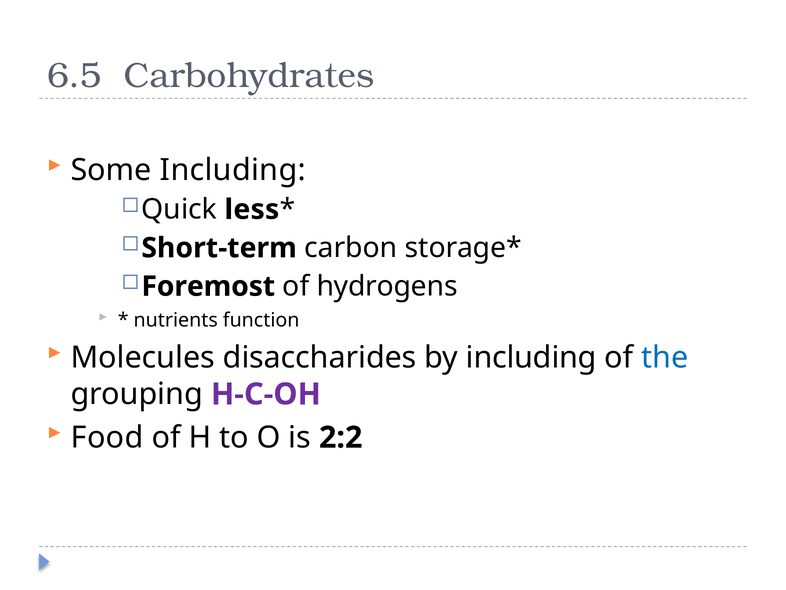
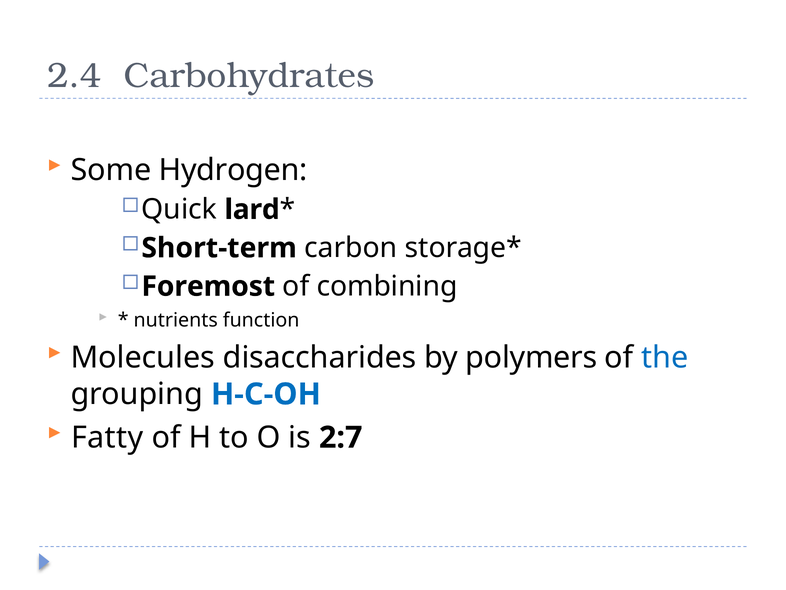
6.5: 6.5 -> 2.4 (74, 76)
Some Including: Including -> Hydrogen (233, 170)
less: less -> lard (252, 209)
hydrogens: hydrogens -> combining (387, 286)
by including: including -> polymers (531, 357)
H-C-OH colour: purple -> blue (266, 394)
Food: Food -> Fatty (107, 437)
2:2: 2:2 -> 2:7 (341, 437)
